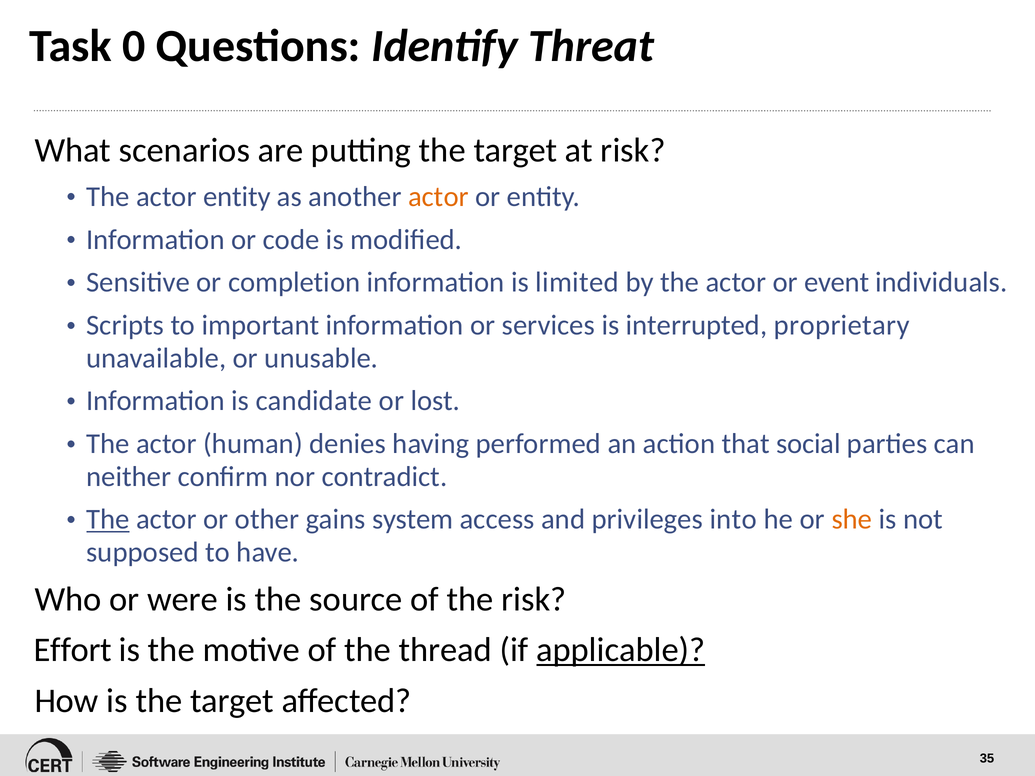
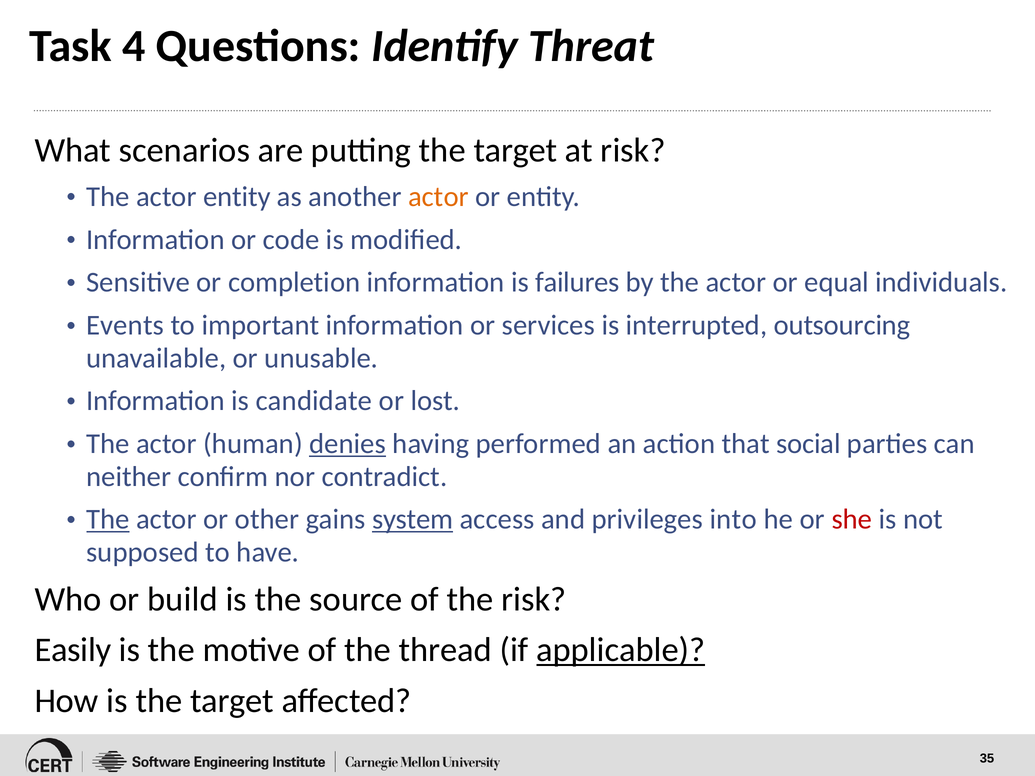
0: 0 -> 4 (134, 46)
limited: limited -> failures (577, 283)
event: event -> equal (837, 283)
Scripts: Scripts -> Events (125, 325)
proprietary: proprietary -> outsourcing (842, 325)
denies underline: none -> present (348, 444)
system underline: none -> present (413, 520)
she colour: orange -> red (852, 520)
were: were -> build (182, 600)
Effort: Effort -> Easily (73, 650)
